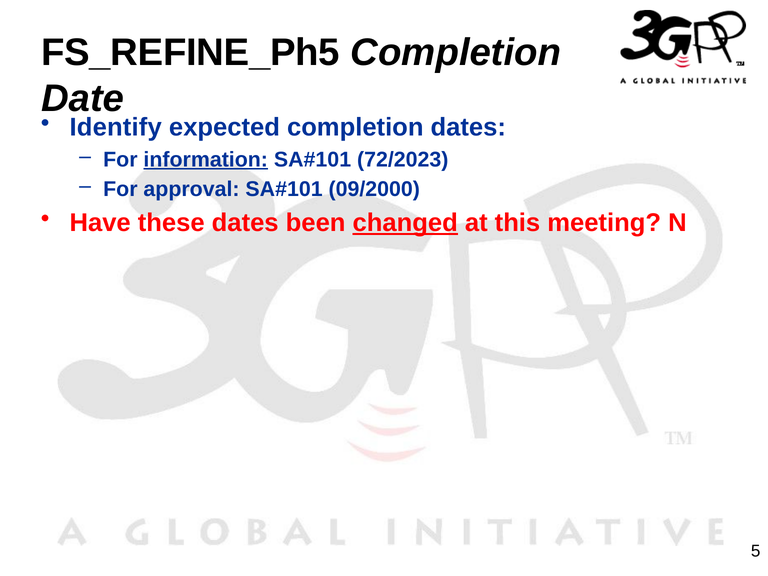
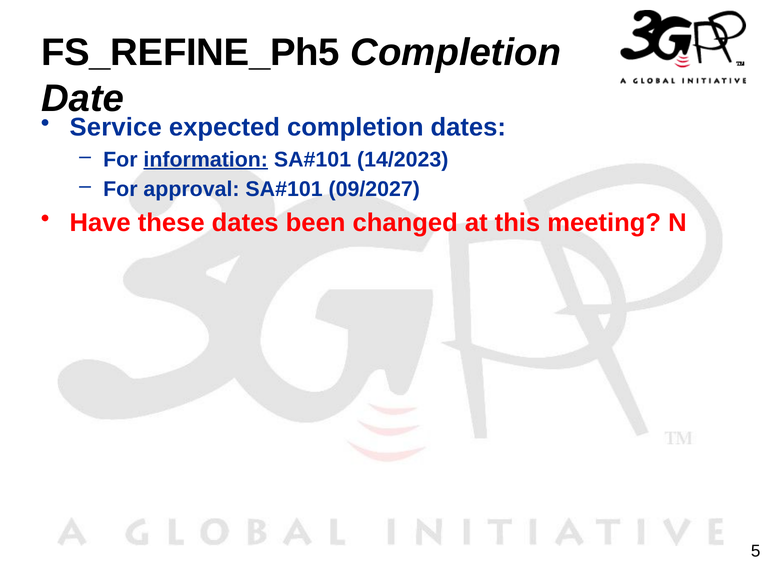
Identify: Identify -> Service (116, 127)
72/2023: 72/2023 -> 14/2023 (403, 160)
09/2000: 09/2000 -> 09/2027 (374, 189)
changed underline: present -> none (405, 223)
